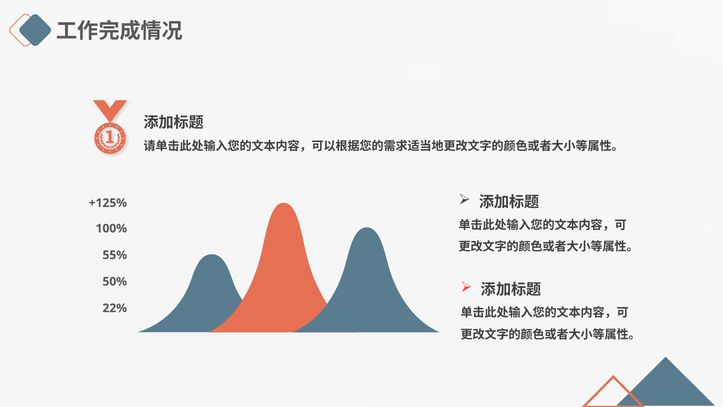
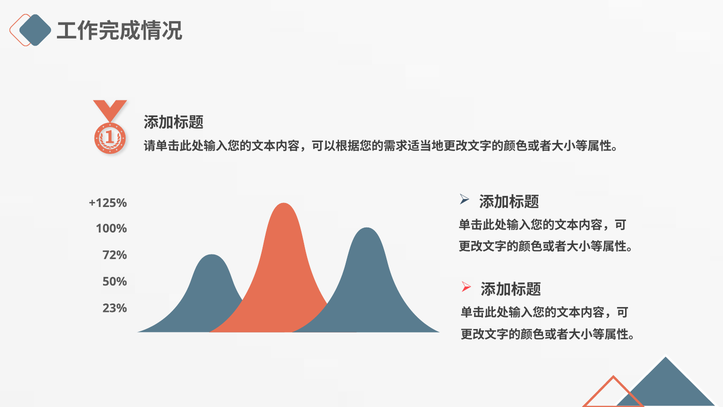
55%: 55% -> 72% (115, 255)
22%: 22% -> 23% (115, 308)
